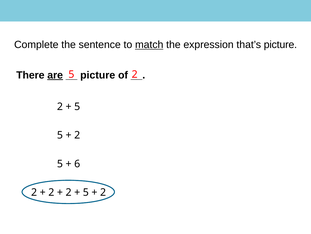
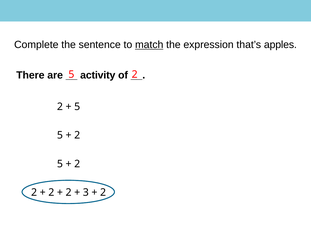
that’s picture: picture -> apples (280, 45)
are underline: present -> none (55, 75)
picture: picture -> activity (98, 75)
6: 6 -> 2 (77, 163)
5: 5 -> 3 (86, 192)
